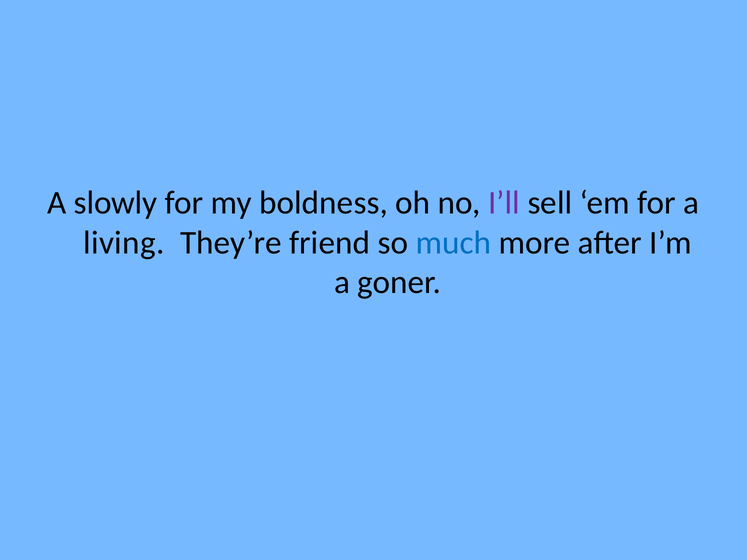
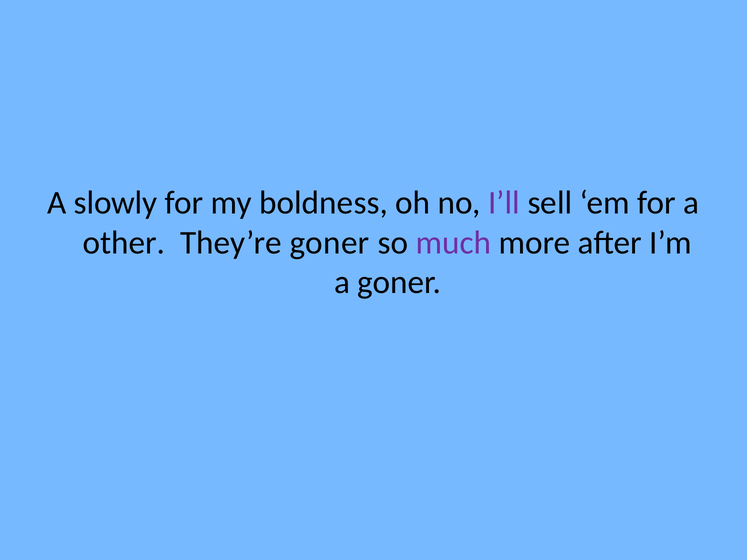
living: living -> other (124, 243)
They’re friend: friend -> goner (329, 243)
much colour: blue -> purple (453, 243)
